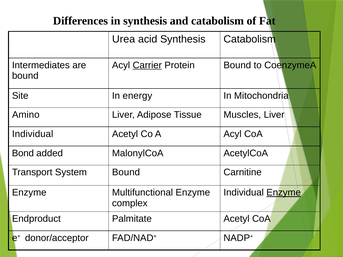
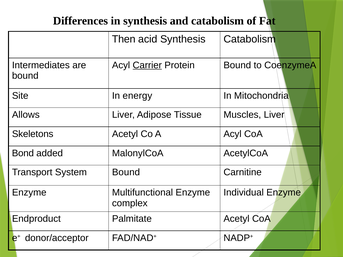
Urea: Urea -> Then (124, 39)
Amino: Amino -> Allows (26, 115)
Individual: Individual -> Skeletons (33, 134)
Enzyme underline: present -> none (284, 193)
